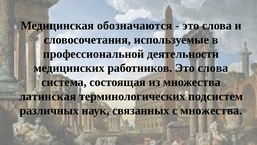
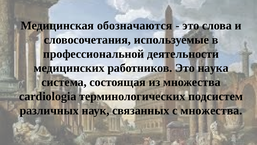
работников Это слова: слова -> наука (213, 68)
латинская: латинская -> cardiologia (48, 96)
